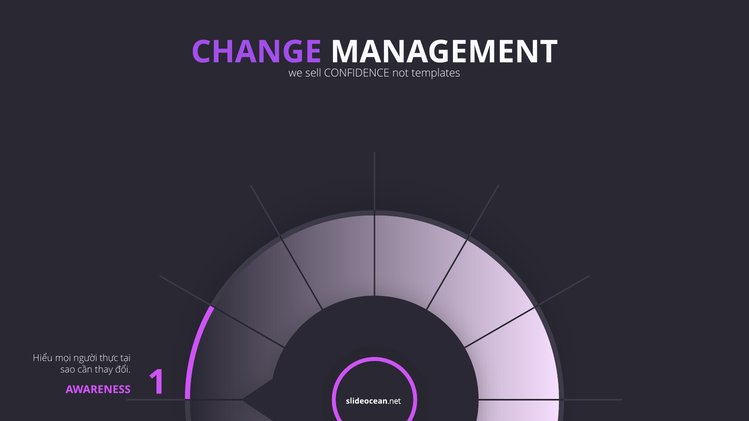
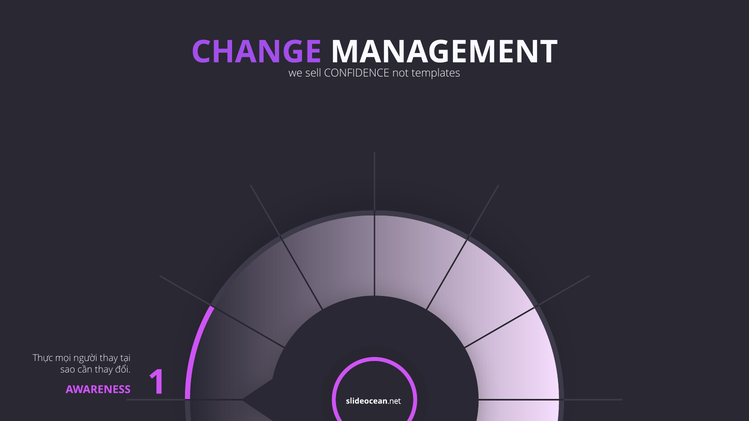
Hiểu: Hiểu -> Thực (43, 358)
người thực: thực -> thay (109, 358)
